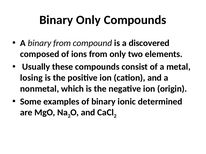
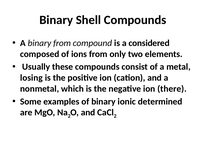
Binary Only: Only -> Shell (88, 20)
discovered: discovered -> considered (149, 43)
origin: origin -> there (172, 89)
